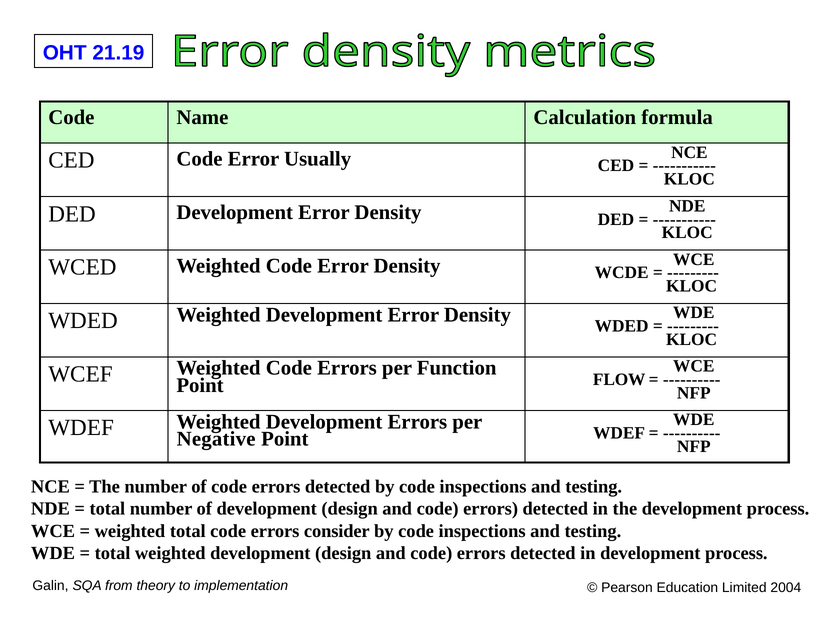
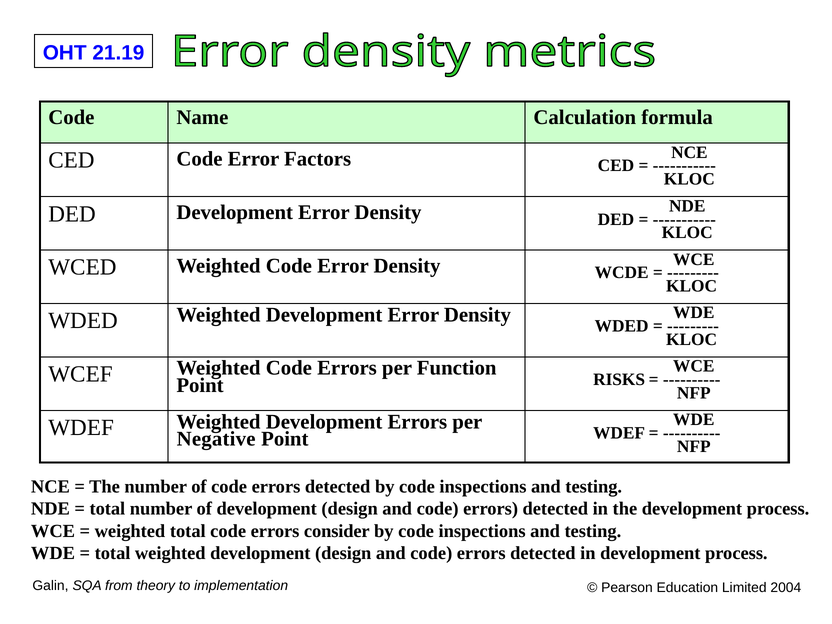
Usually: Usually -> Factors (318, 159)
FLOW: FLOW -> RISKS (619, 380)
